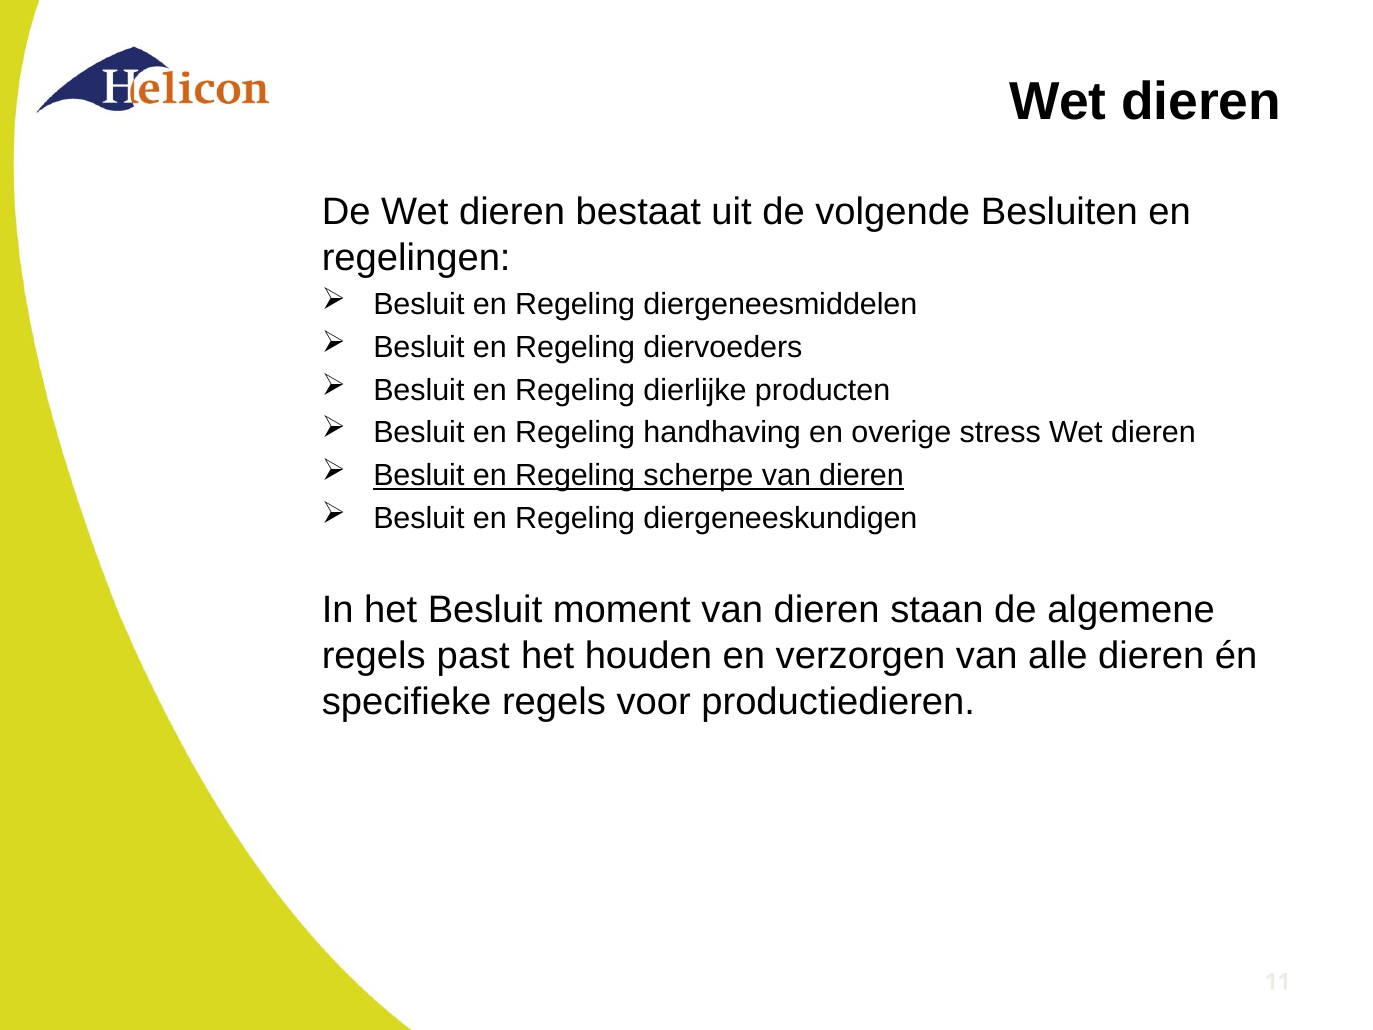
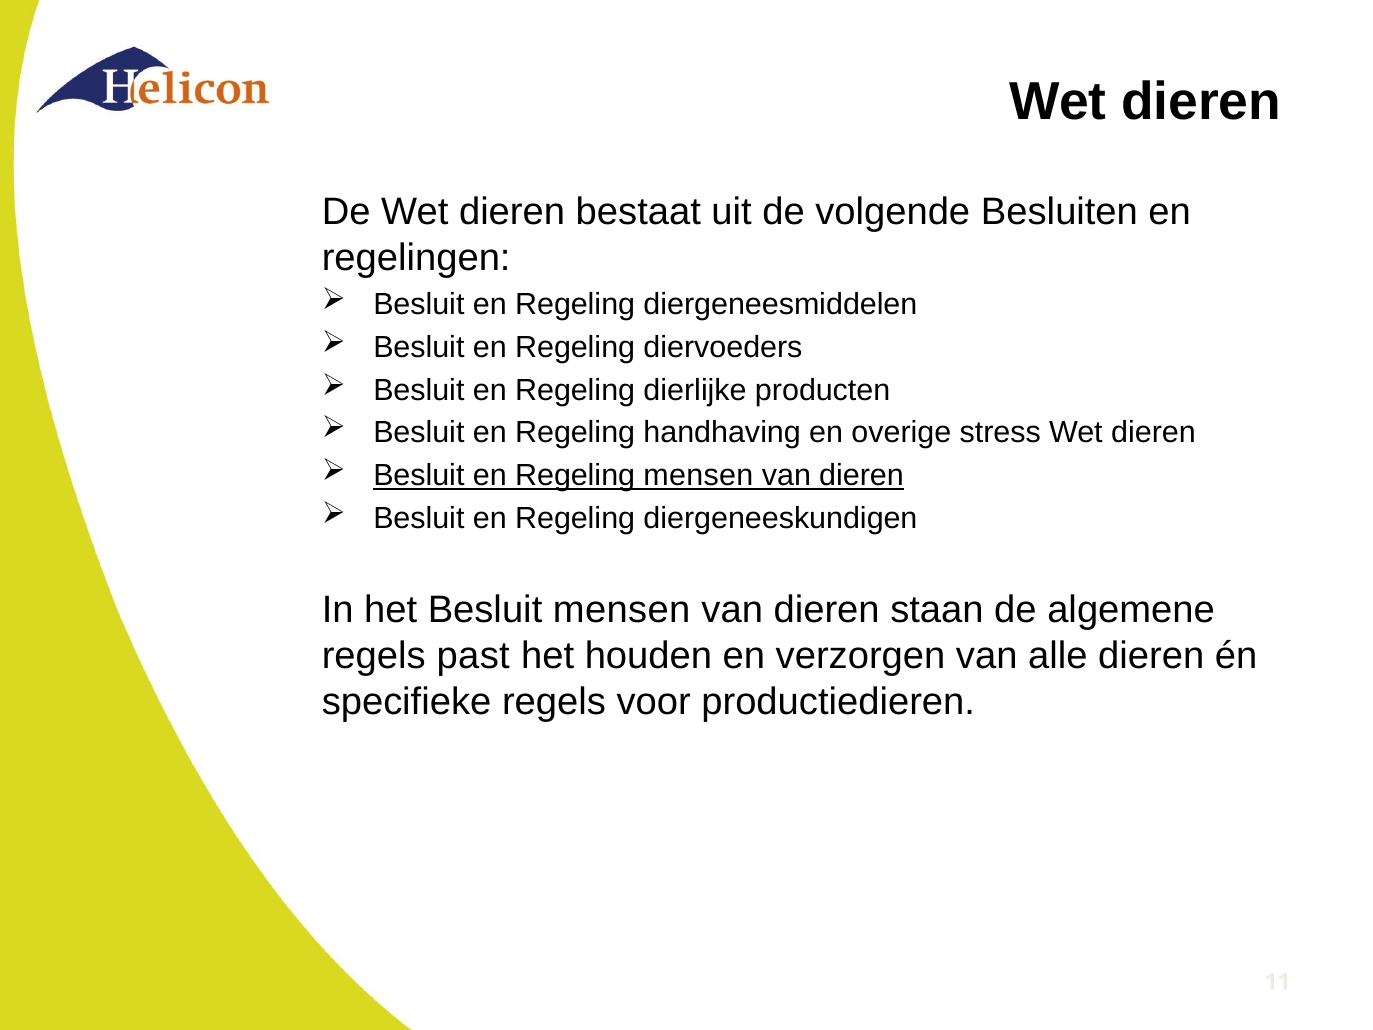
Regeling scherpe: scherpe -> mensen (698, 475)
Besluit moment: moment -> mensen (622, 610)
